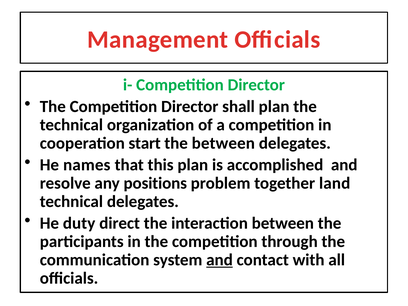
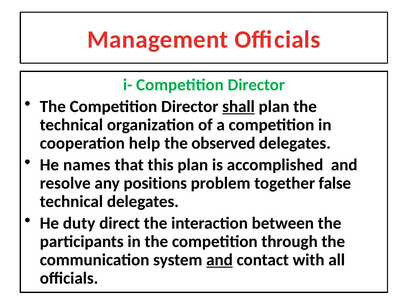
shall underline: none -> present (239, 106)
start: start -> help (144, 143)
the between: between -> observed (223, 143)
land: land -> false (335, 183)
